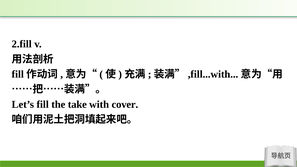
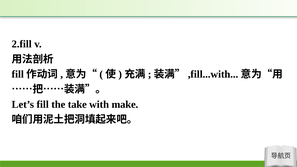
cover: cover -> make (125, 104)
